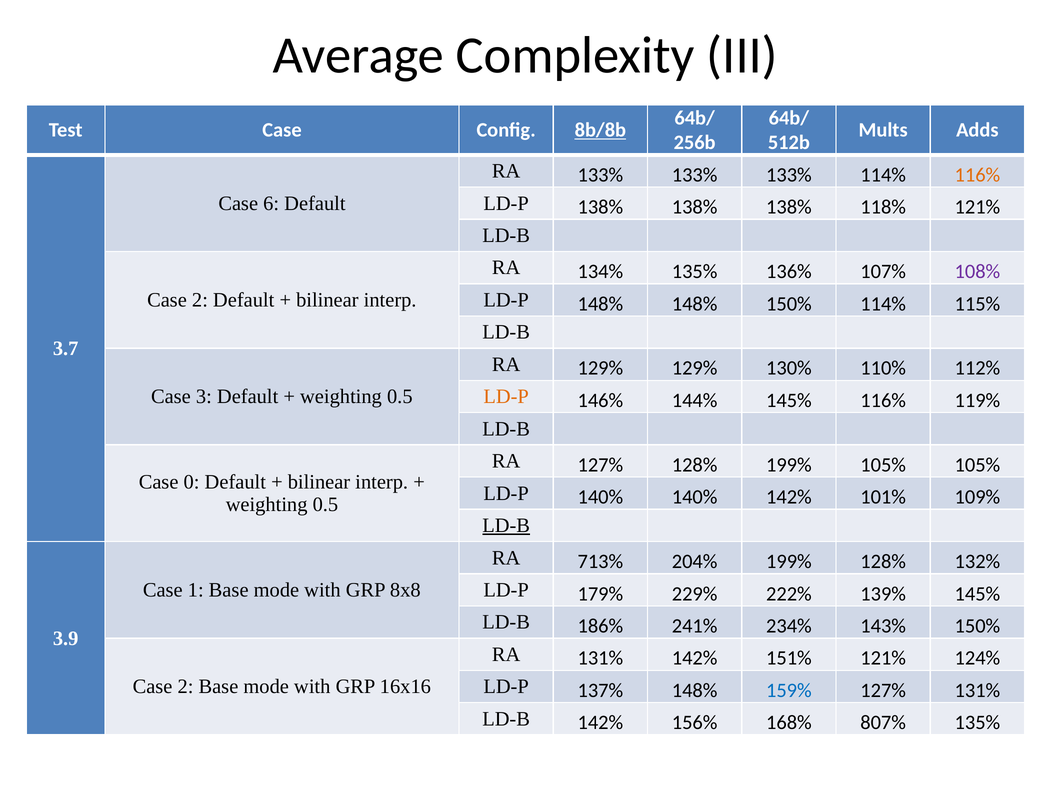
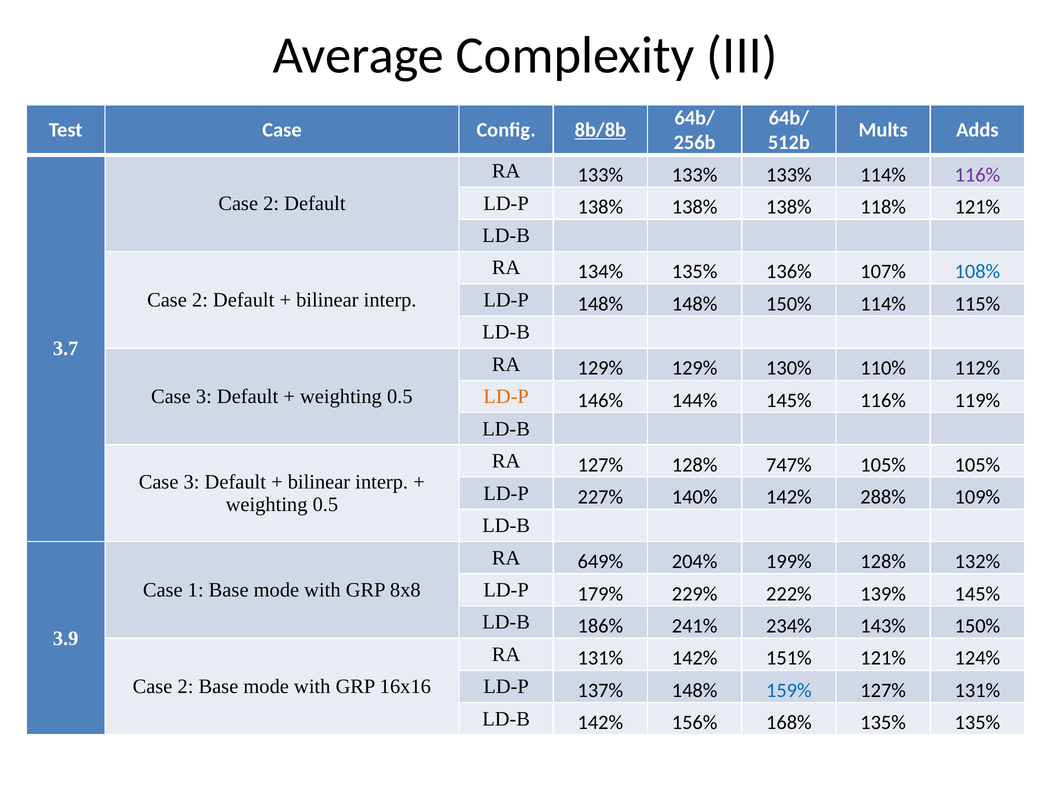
116% colour: orange -> purple (977, 175)
6: 6 -> 2 (271, 203)
108% colour: purple -> blue (977, 272)
128% 199%: 199% -> 747% (789, 465)
0: 0 -> 3 (192, 482)
LD-P 140%: 140% -> 227% (600, 497)
101%: 101% -> 288% (883, 497)
LD-B underline: present -> none (506, 526)
713%: 713% -> 649% (600, 562)
168% 807%: 807% -> 135% (883, 723)
